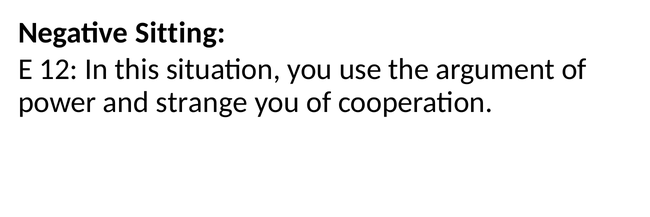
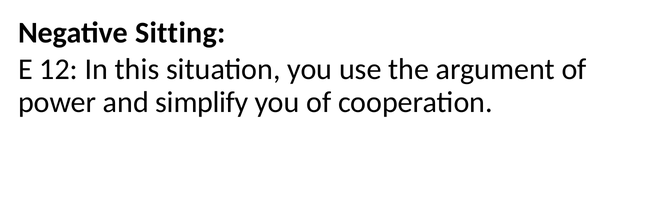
strange: strange -> simplify (202, 102)
